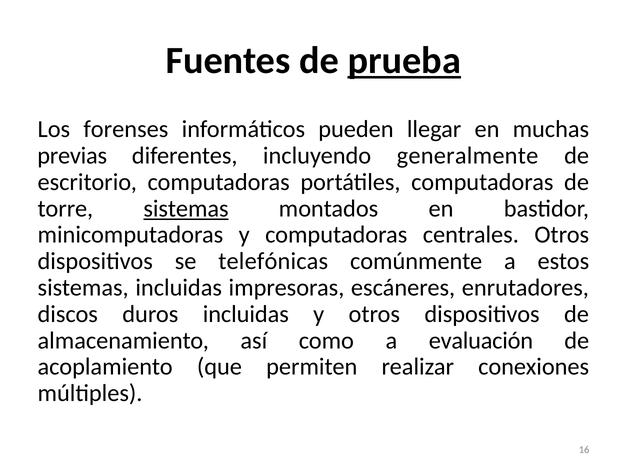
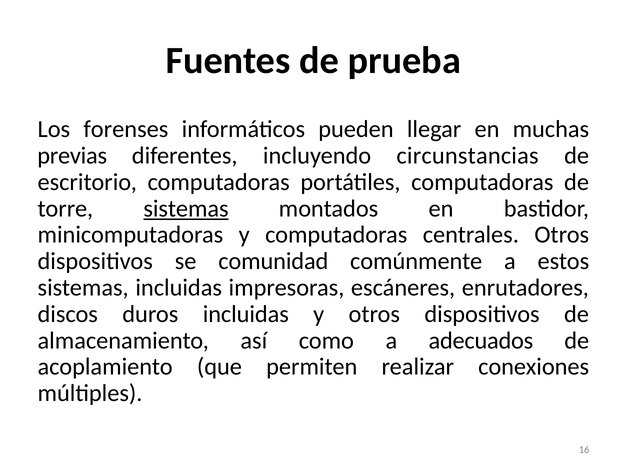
prueba underline: present -> none (404, 61)
generalmente: generalmente -> circunstancias (468, 156)
telefónicas: telefónicas -> comunidad (273, 261)
evaluación: evaluación -> adecuados (481, 340)
